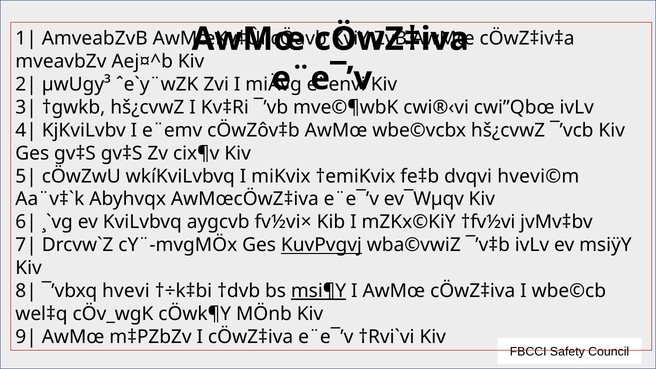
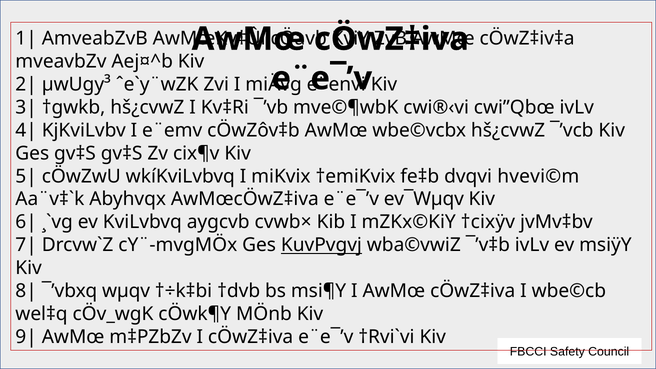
fv½vi×: fv½vi× -> cvwb× (283, 222)
†fv½vi: †fv½vi -> †cixÿv (488, 222)
hvevi: hvevi -> wµqv (126, 291)
msi¶Y underline: present -> none (319, 291)
